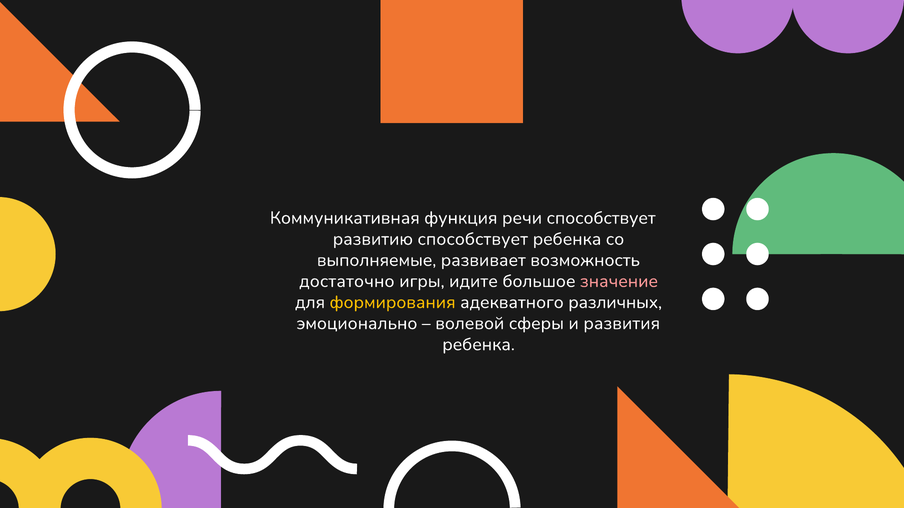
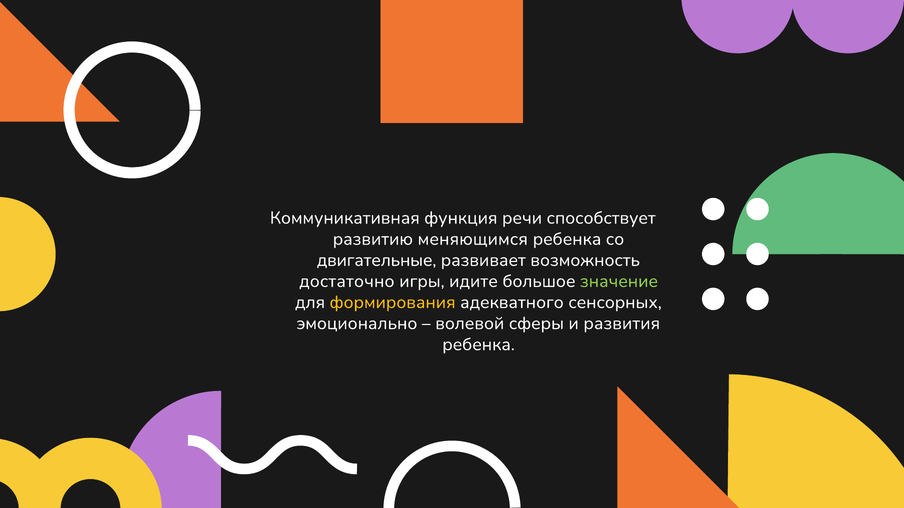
развитию способствует: способствует -> меняющимся (473, 239)
выполняемые: выполняемые -> двигательные (377, 260)
значение colour: pink -> light green (619, 281)
различных: различных -> сенсорных (615, 303)
